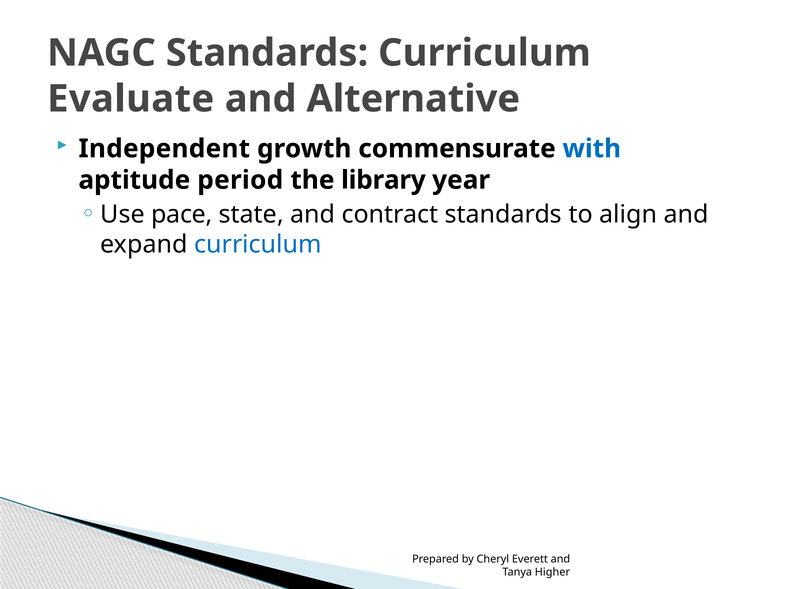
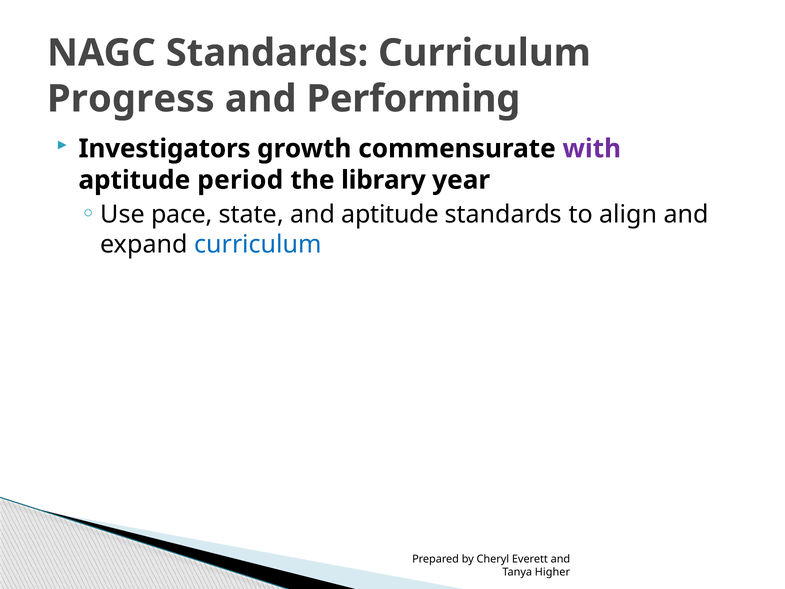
Evaluate: Evaluate -> Progress (131, 99)
Alternative: Alternative -> Performing (413, 99)
Independent: Independent -> Investigators (165, 149)
with colour: blue -> purple (592, 149)
and contract: contract -> aptitude (390, 214)
